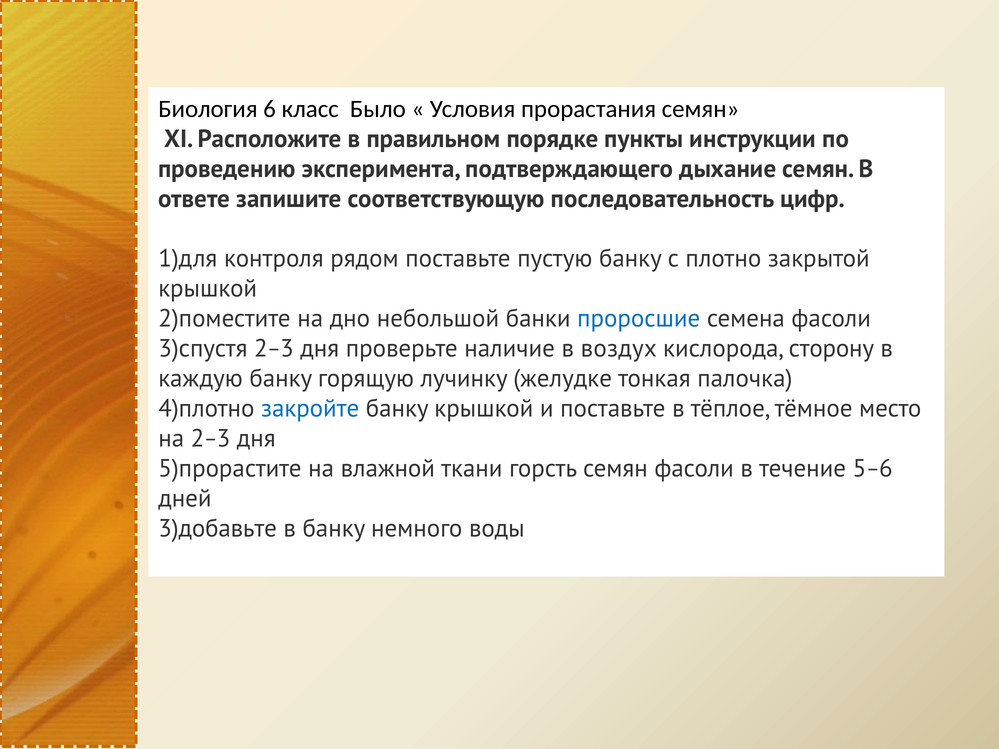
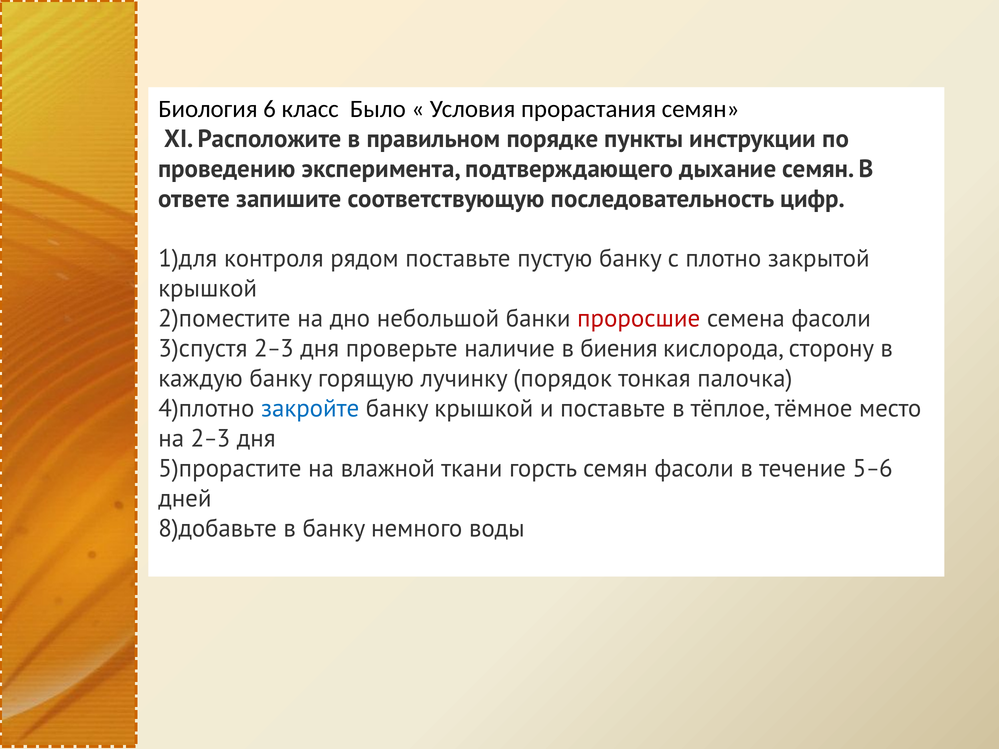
проросшие colour: blue -> red (639, 319)
воздух: воздух -> биения (619, 349)
желудке: желудке -> порядок (563, 379)
3)добавьте: 3)добавьте -> 8)добавьте (218, 529)
